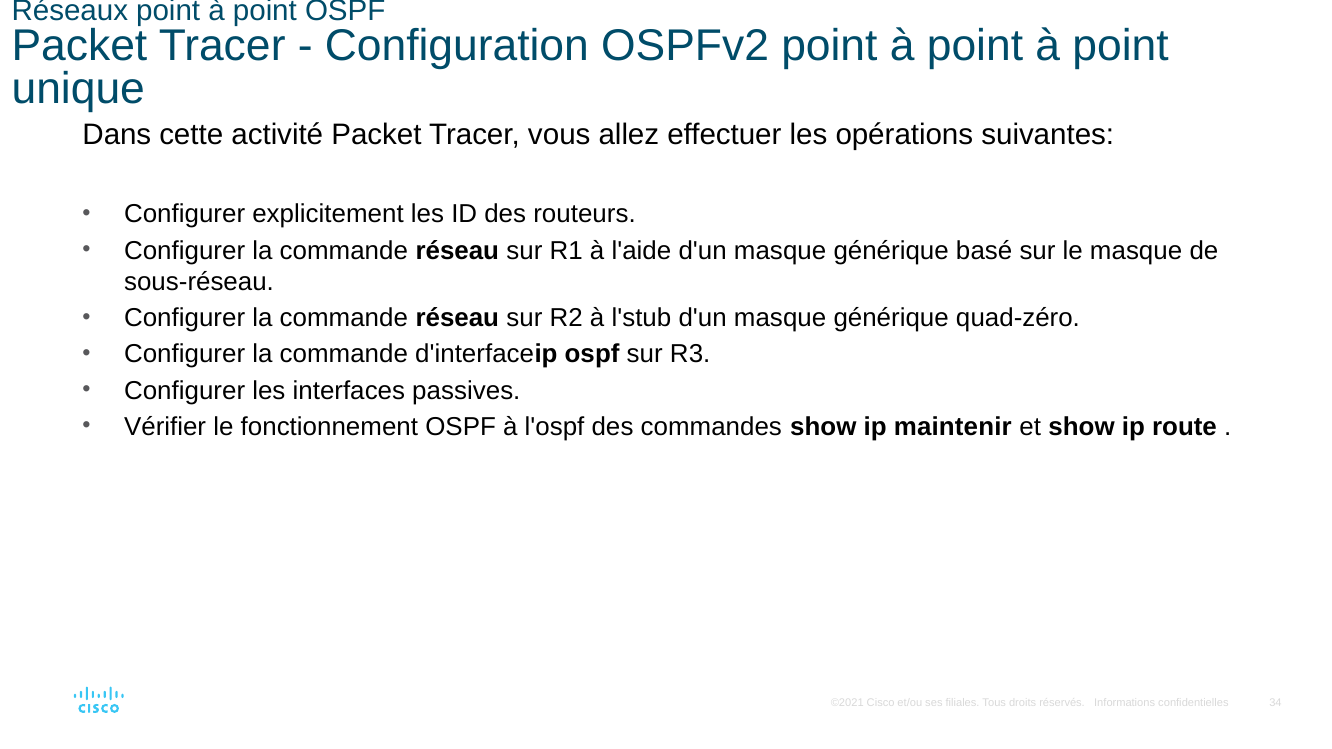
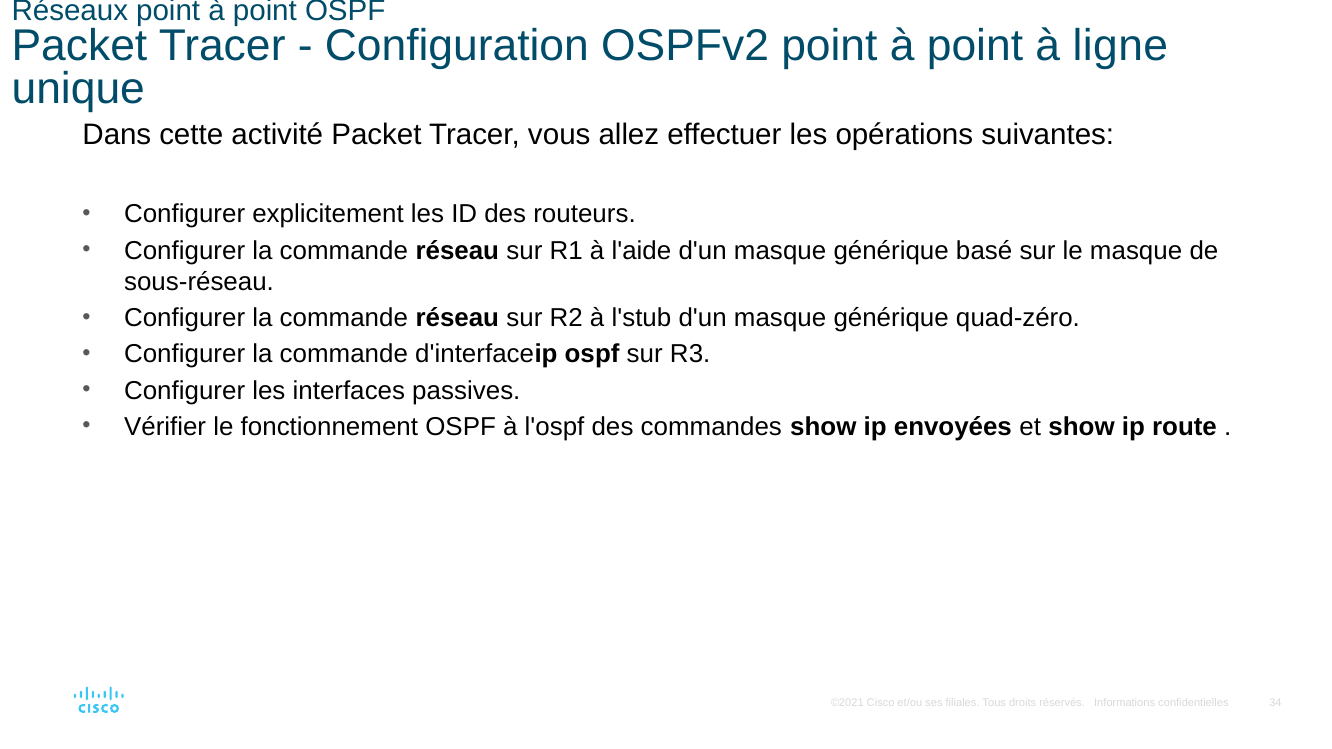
à point à point: point -> ligne (1120, 46)
maintenir: maintenir -> envoyées (953, 427)
